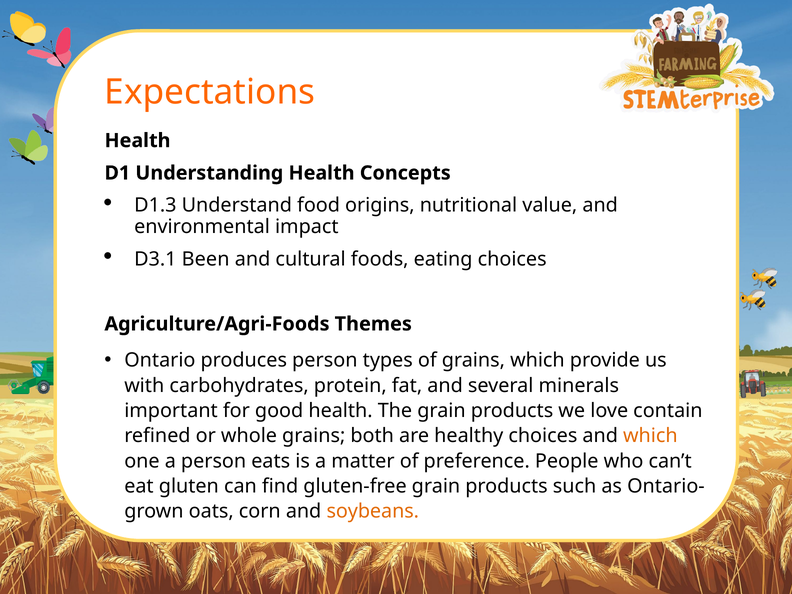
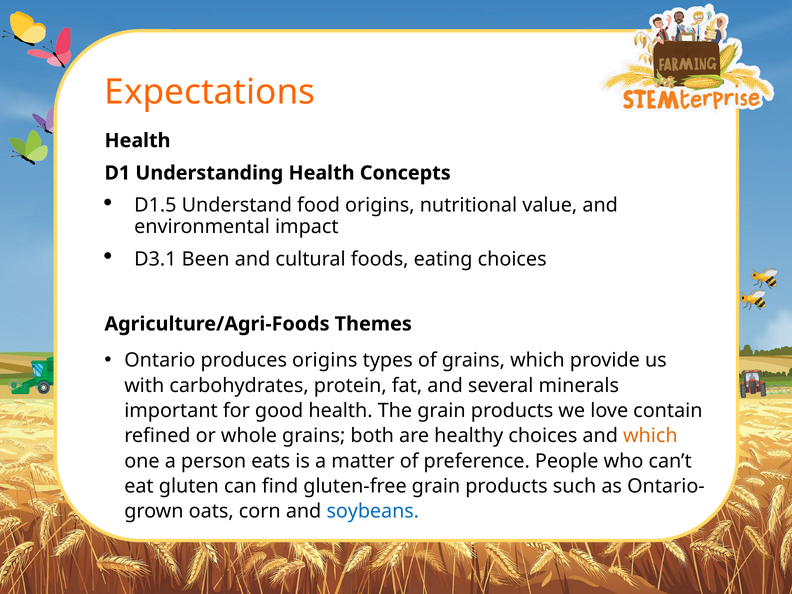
D1.3: D1.3 -> D1.5 (155, 205)
produces person: person -> origins (325, 360)
soybeans colour: orange -> blue (373, 511)
